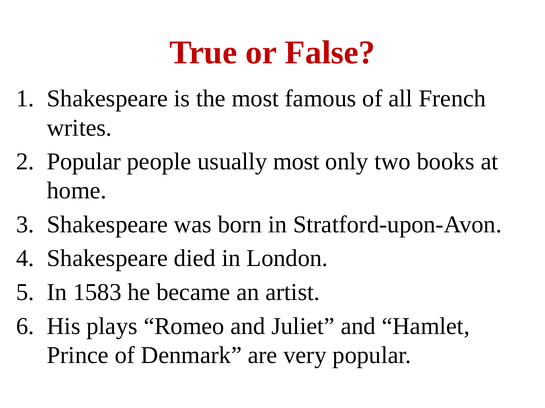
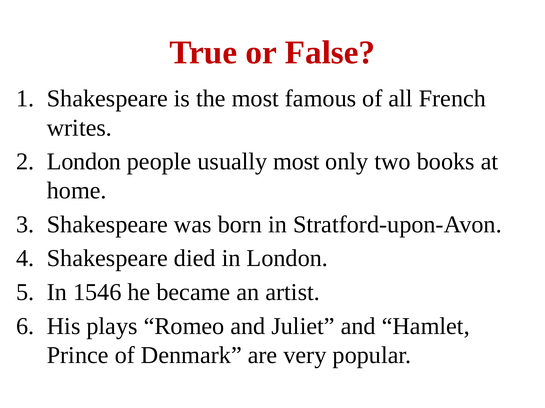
Popular: Popular -> London (84, 162)
1583: 1583 -> 1546 (97, 293)
